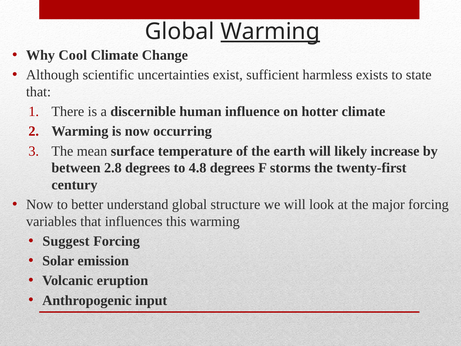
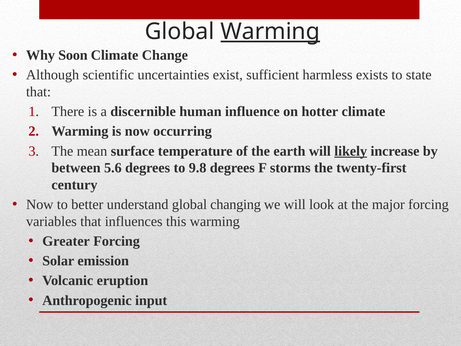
Cool: Cool -> Soon (73, 55)
likely underline: none -> present (351, 151)
2.8: 2.8 -> 5.6 (113, 168)
4.8: 4.8 -> 9.8 (198, 168)
structure: structure -> changing (236, 204)
Suggest: Suggest -> Greater (66, 241)
